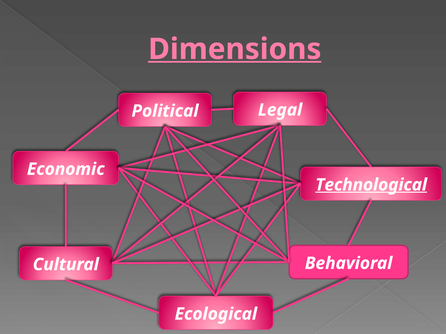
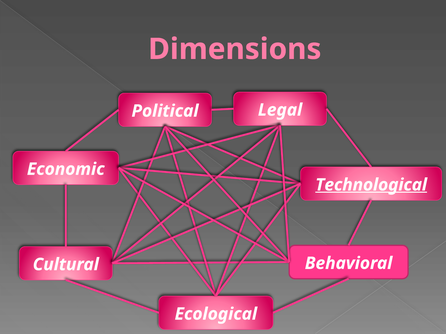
Dimensions underline: present -> none (235, 49)
